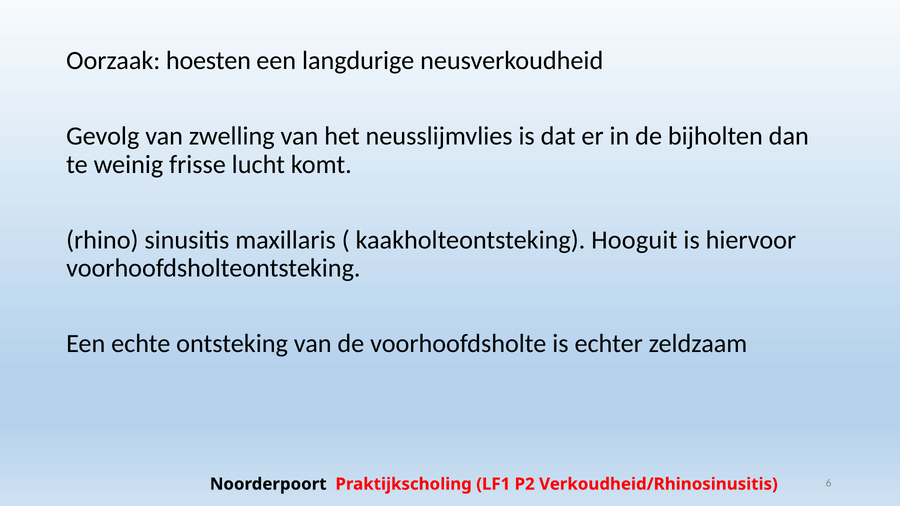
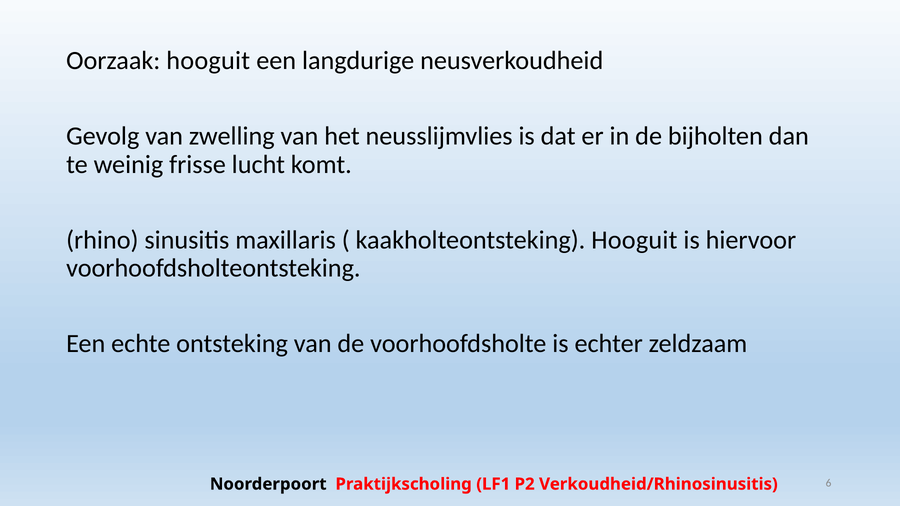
Oorzaak hoesten: hoesten -> hooguit (208, 61)
